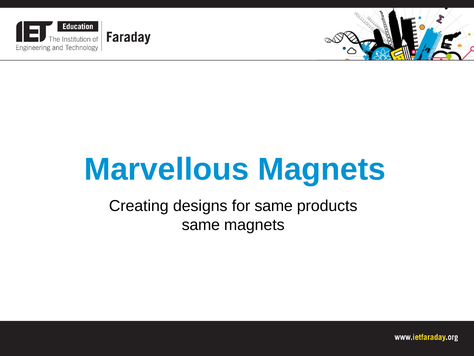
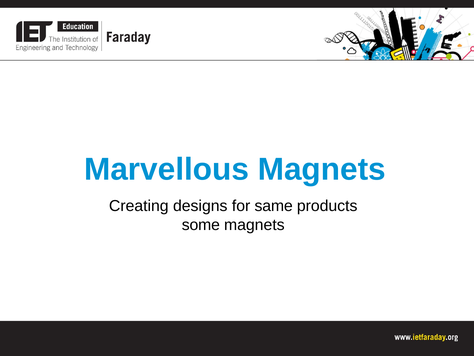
same: same -> some (201, 225)
